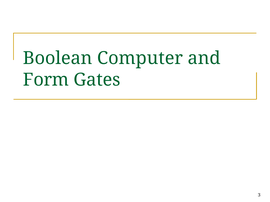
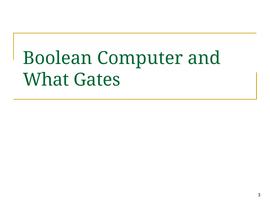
Form: Form -> What (46, 80)
